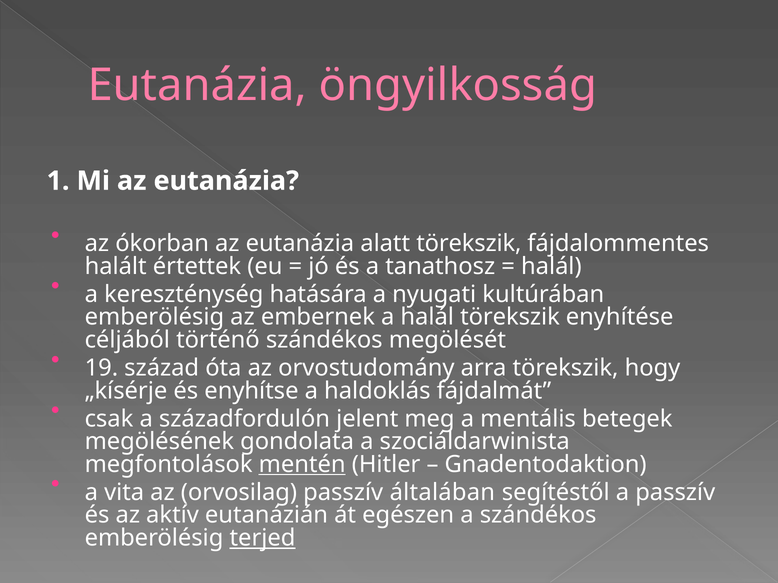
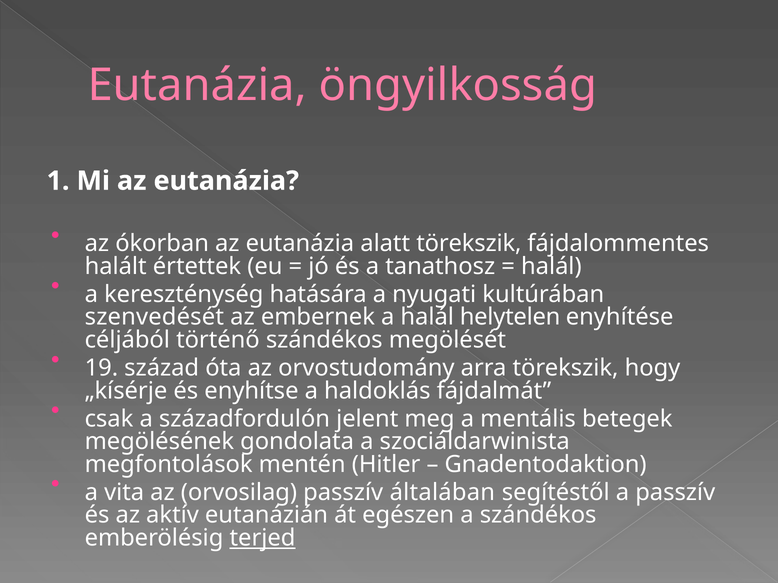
emberölésig: emberölésig -> szenvedését (154, 317)
halál törekszik: törekszik -> helytelen (510, 317)
mentén underline: present -> none (302, 465)
